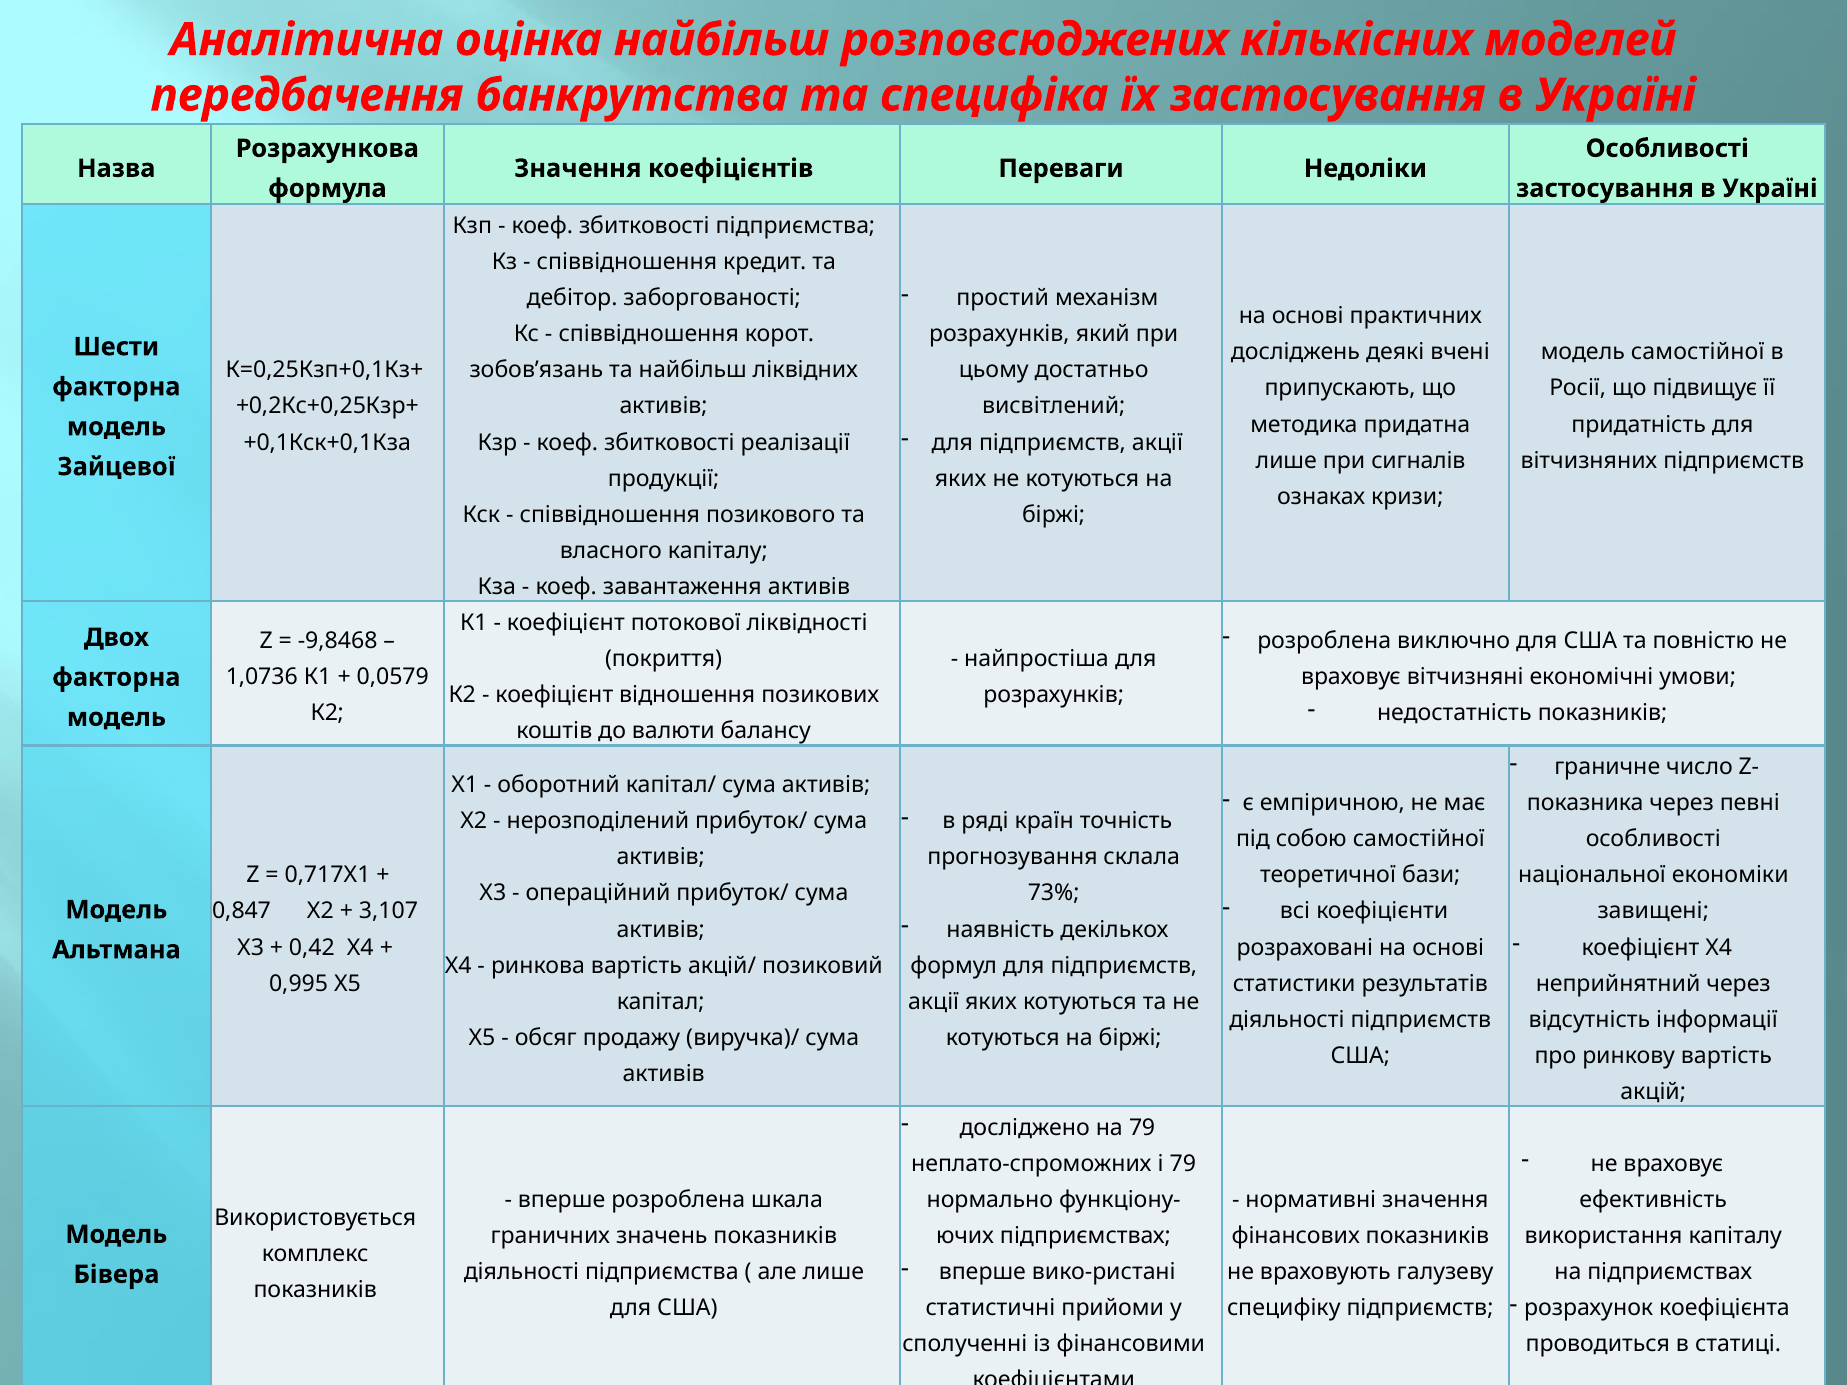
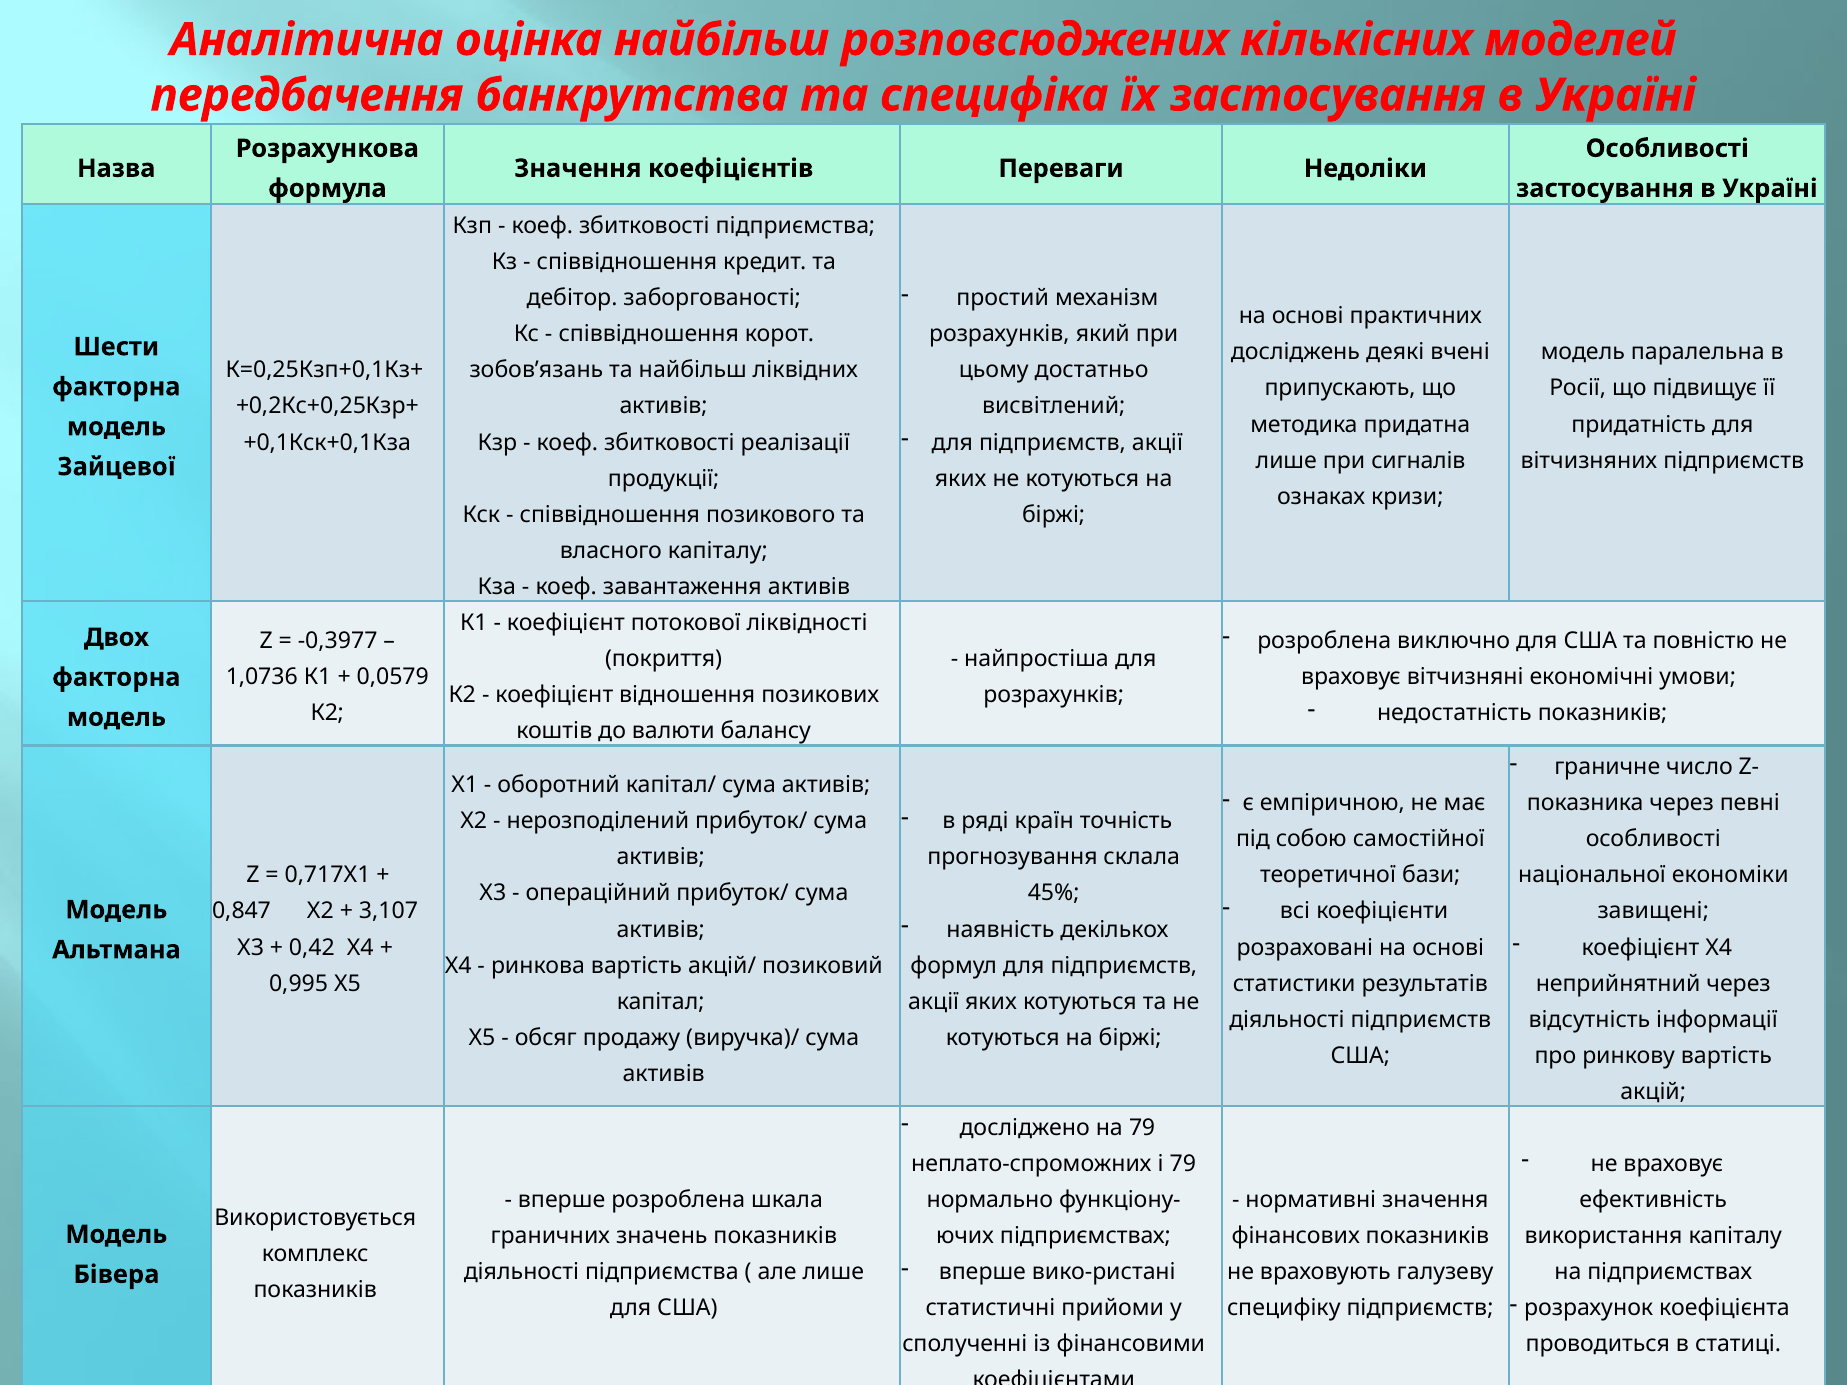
модель самостійної: самостійної -> паралельна (1698, 352)
-9,8468: -9,8468 -> -0,3977 (338, 641)
73%: 73% -> 45% (1054, 893)
